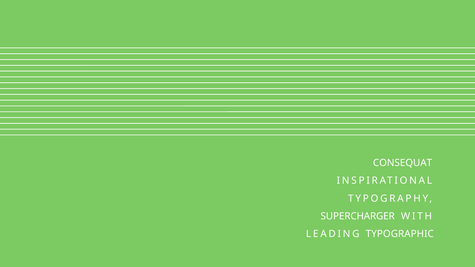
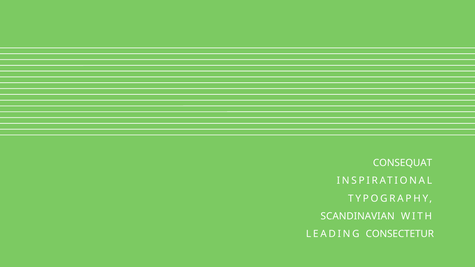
SUPERCHARGER: SUPERCHARGER -> SCANDINAVIAN (358, 216)
TYPOGRAPHIC: TYPOGRAPHIC -> CONSECTETUR (400, 234)
